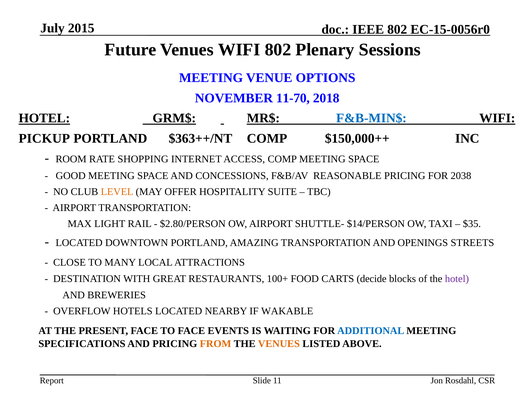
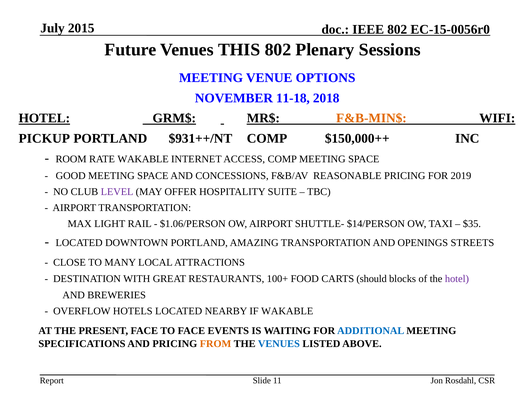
Venues WIFI: WIFI -> THIS (239, 50)
11-70: 11-70 -> 11-18 (293, 98)
F&B-MIN$ colour: blue -> orange (371, 118)
$363++/NT: $363++/NT -> $931++/NT (200, 139)
RATE SHOPPING: SHOPPING -> WAKABLE (143, 159)
2038: 2038 -> 2019 (461, 176)
LEVEL colour: orange -> purple (117, 192)
$2.80/PERSON: $2.80/PERSON -> $1.06/PERSON (193, 224)
decide: decide -> should (372, 279)
VENUES colour: orange -> blue (279, 344)
